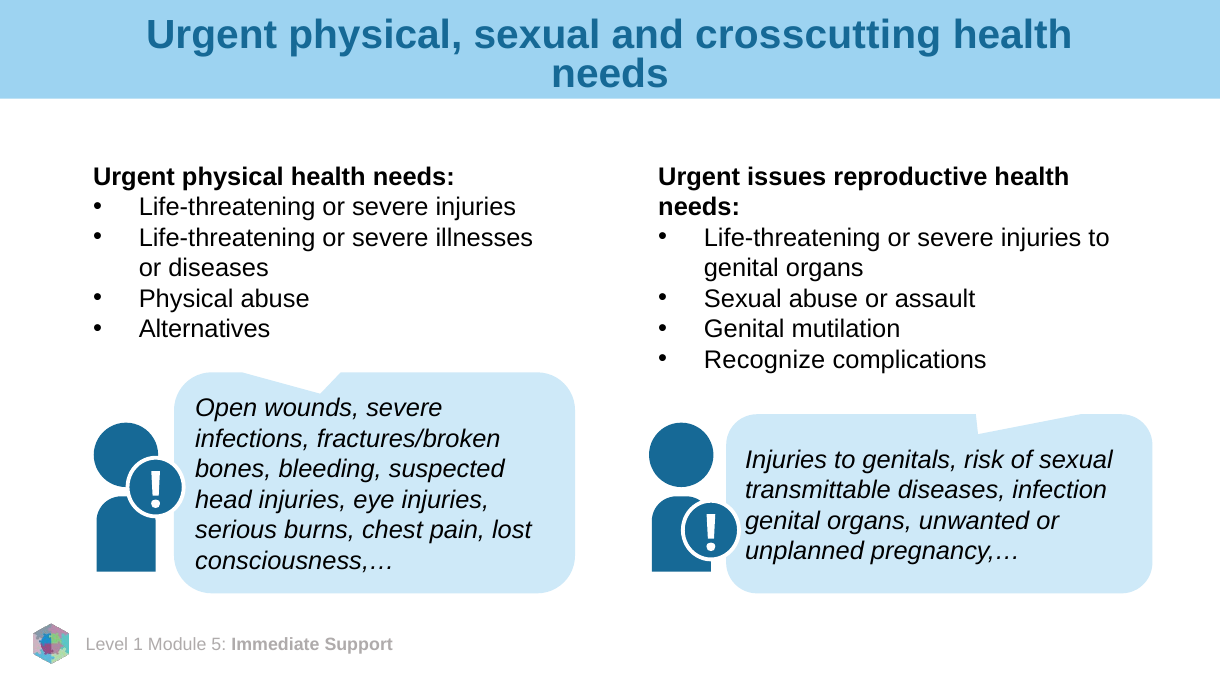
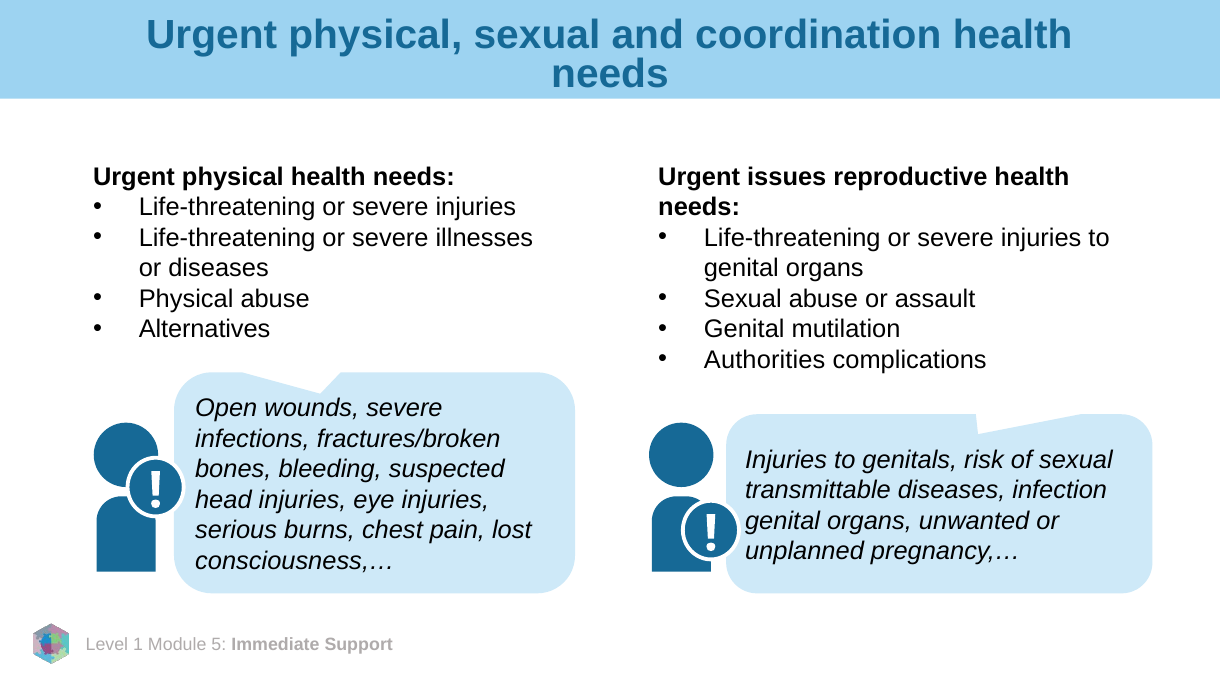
crosscutting: crosscutting -> coordination (818, 35)
Recognize: Recognize -> Authorities (765, 360)
